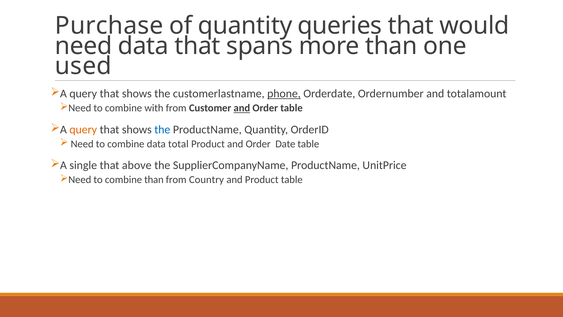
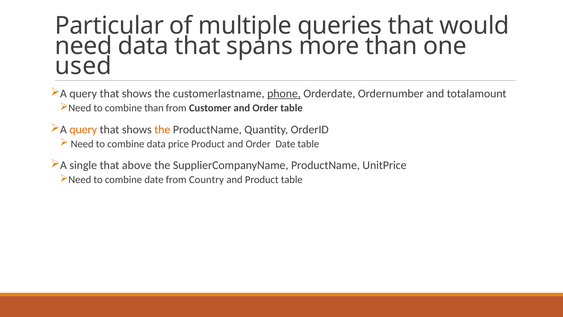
Purchase: Purchase -> Particular (109, 26)
of quantity: quantity -> multiple (245, 26)
combine with: with -> than (154, 108)
and underline: present -> none (242, 108)
the colour: blue -> orange (162, 129)
total: total -> price (179, 144)
combine than: than -> date (154, 180)
